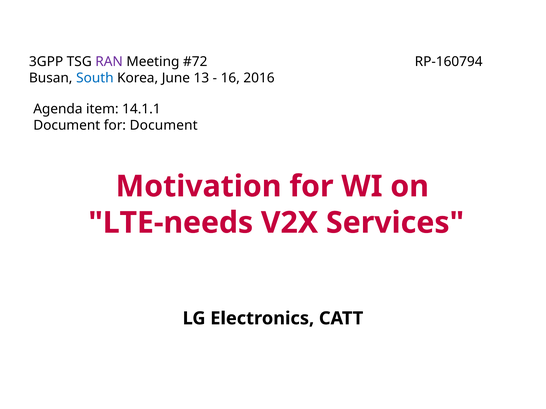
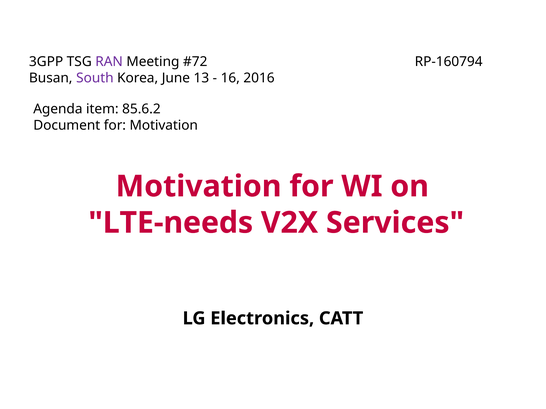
South colour: blue -> purple (95, 78)
14.1.1: 14.1.1 -> 85.6.2 (141, 109)
for Document: Document -> Motivation (164, 126)
